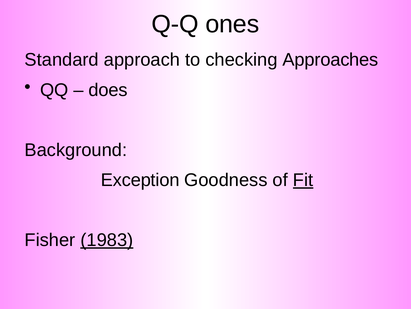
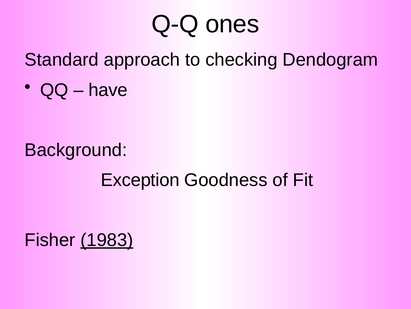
Approaches: Approaches -> Dendogram (330, 60)
does: does -> have (108, 90)
Fit underline: present -> none (303, 180)
